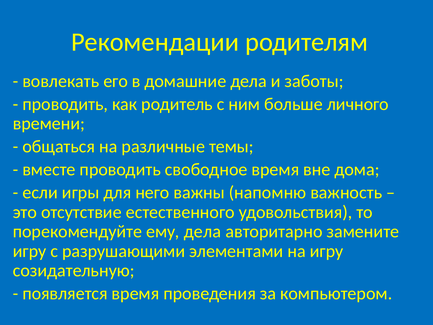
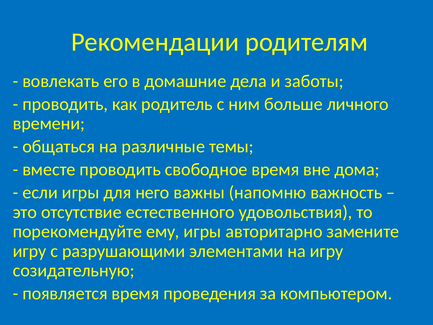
ему дела: дела -> игры (202, 231)
